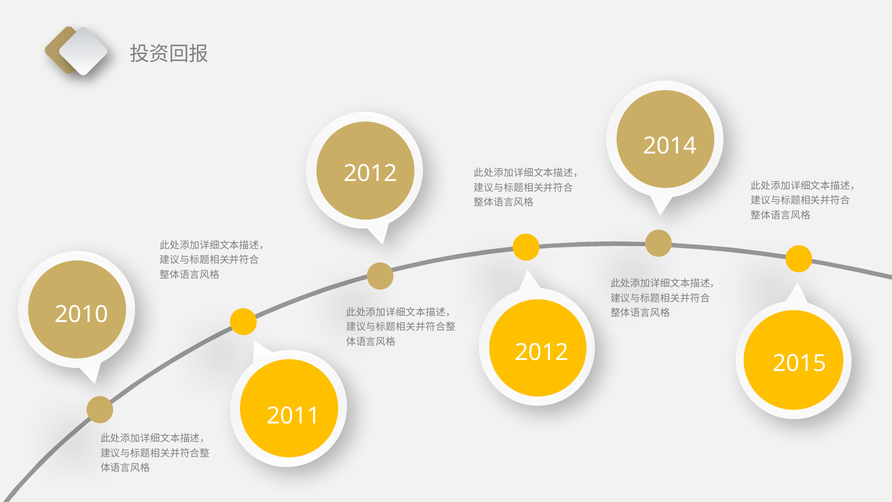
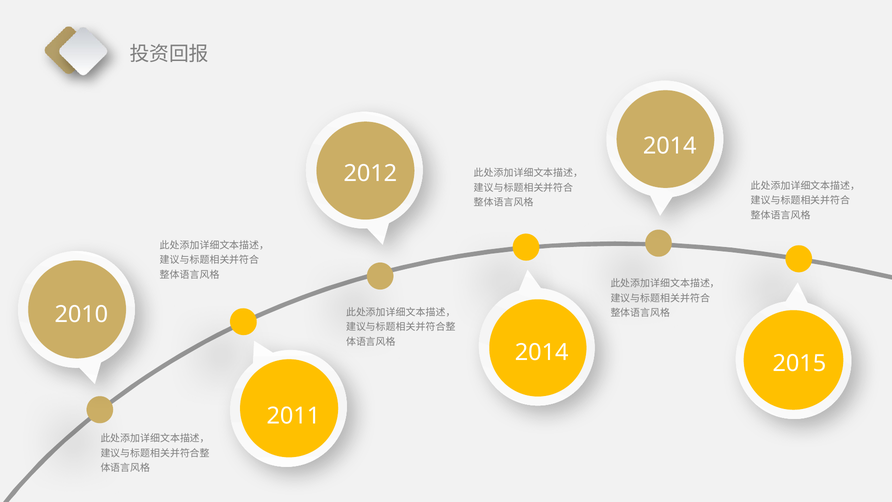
2012: 2012 -> 2014 (542, 352)
